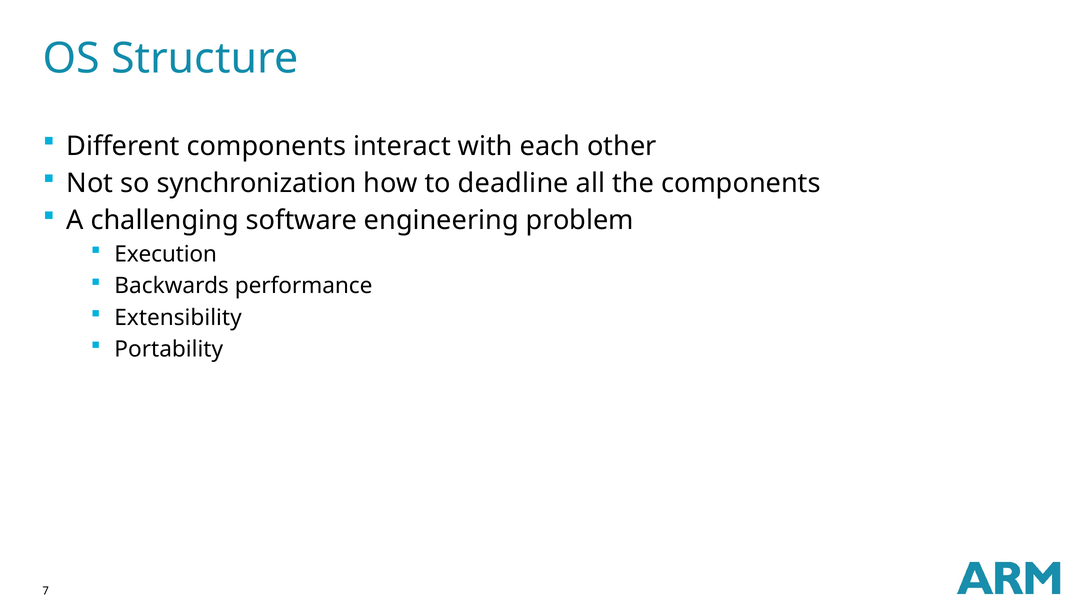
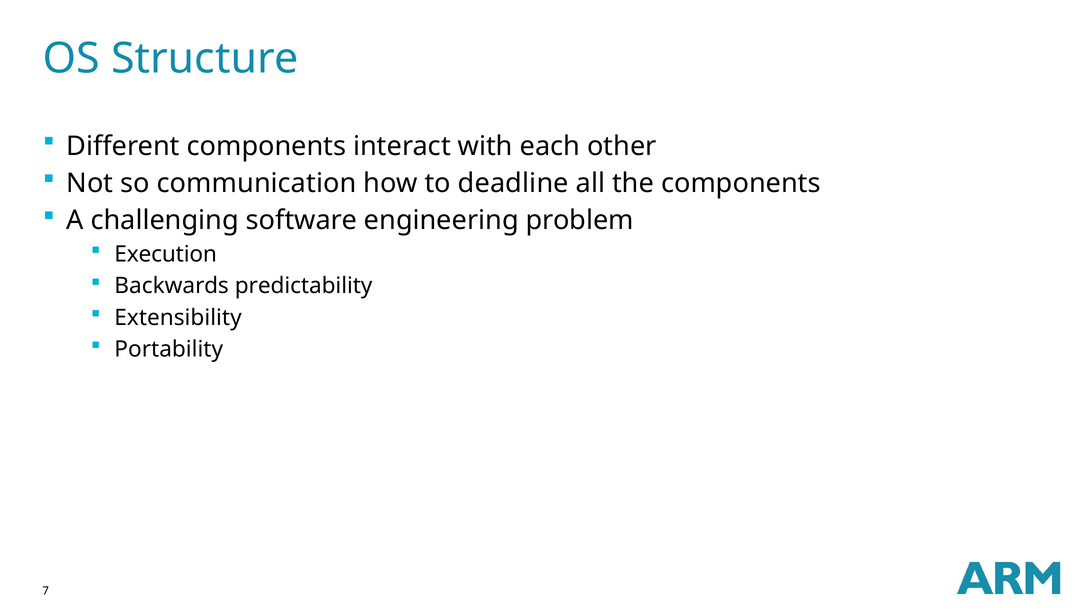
synchronization: synchronization -> communication (257, 183)
performance: performance -> predictability (304, 286)
